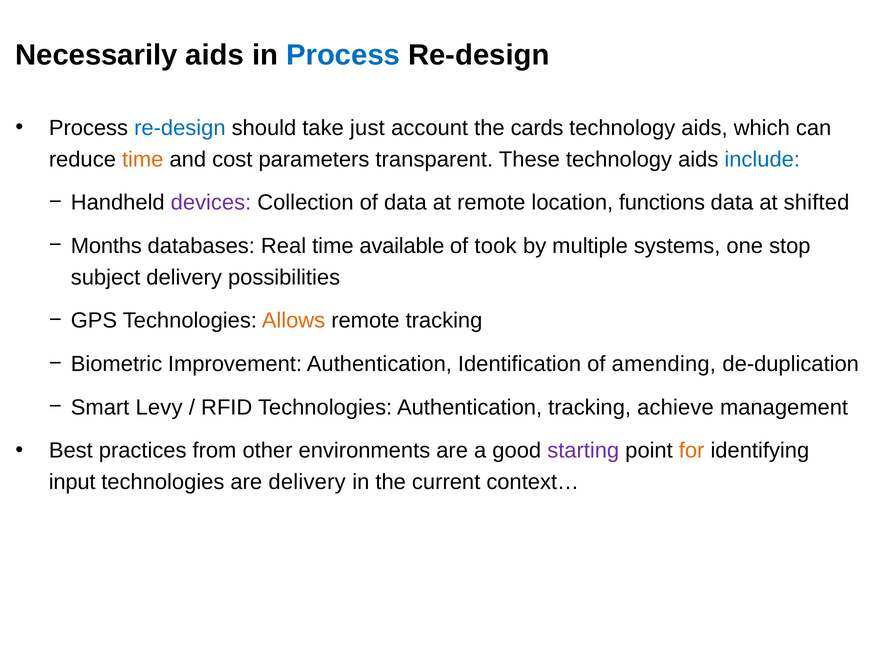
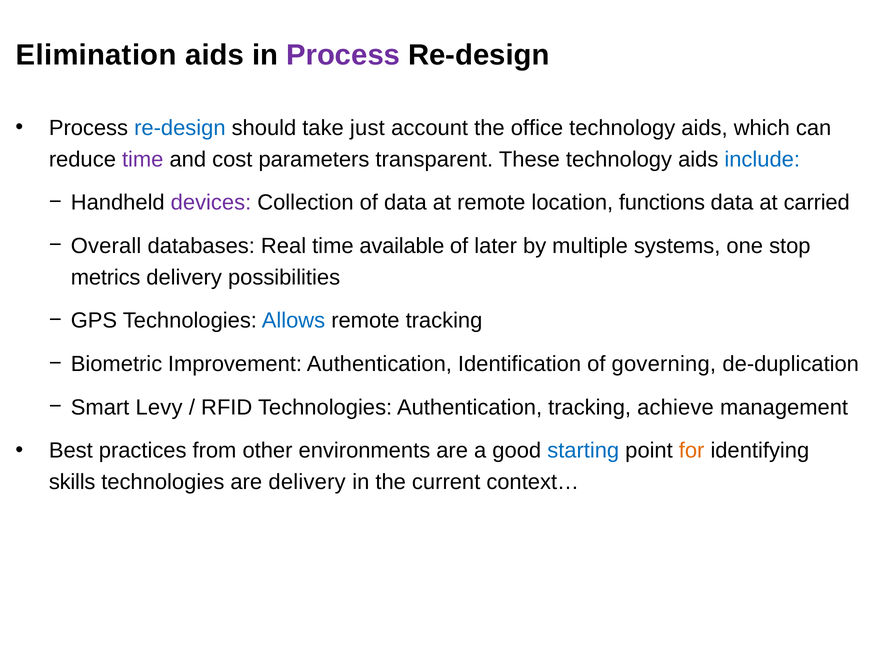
Necessarily: Necessarily -> Elimination (96, 55)
Process colour: blue -> purple (343, 55)
cards: cards -> office (537, 128)
time colour: orange -> purple (143, 159)
shifted: shifted -> carried (817, 203)
Months: Months -> Overall (106, 246)
took: took -> later (496, 246)
subject: subject -> metrics (106, 278)
Allows colour: orange -> blue (293, 321)
amending: amending -> governing (664, 364)
starting colour: purple -> blue (583, 451)
input: input -> skills (72, 483)
